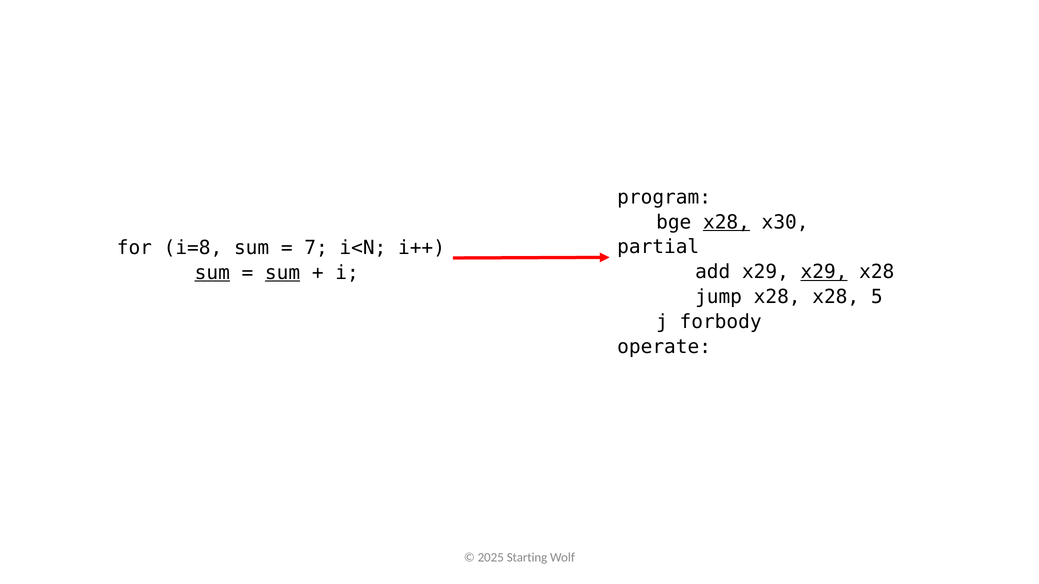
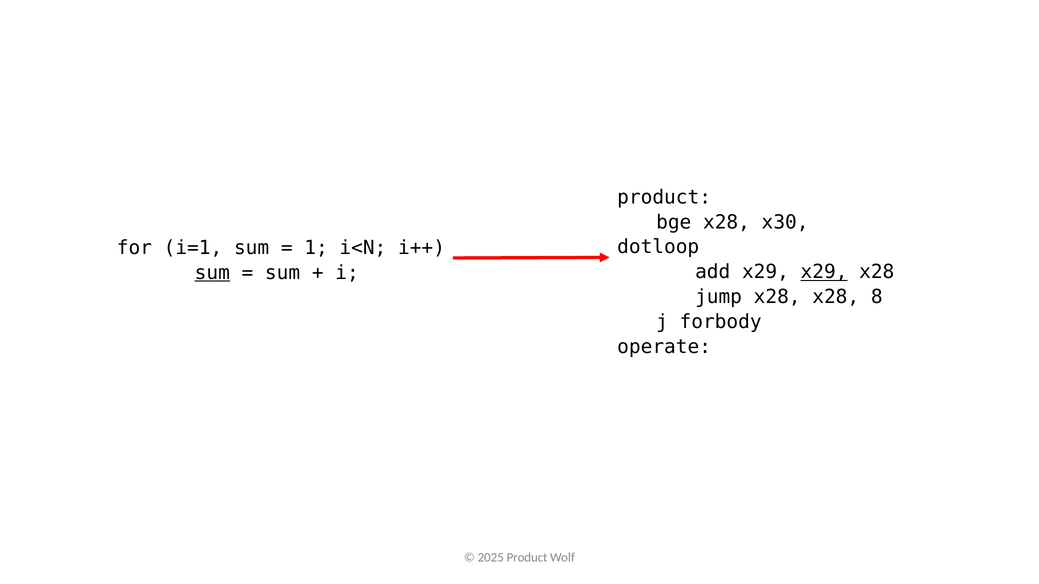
program: program -> product (664, 197)
x28 underline: present -> none (726, 222)
partial: partial -> dotloop (658, 247)
i=8: i=8 -> i=1 (193, 248)
7: 7 -> 1 (316, 248)
sum underline: present -> none (283, 273)
5: 5 -> 8 (877, 297)
2025 Starting: Starting -> Product (527, 558)
